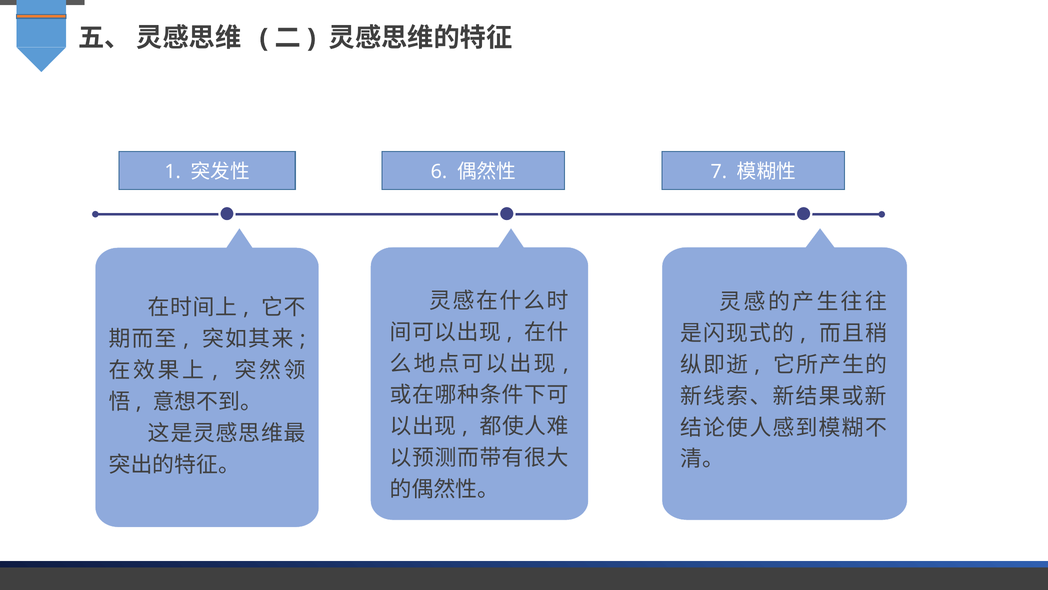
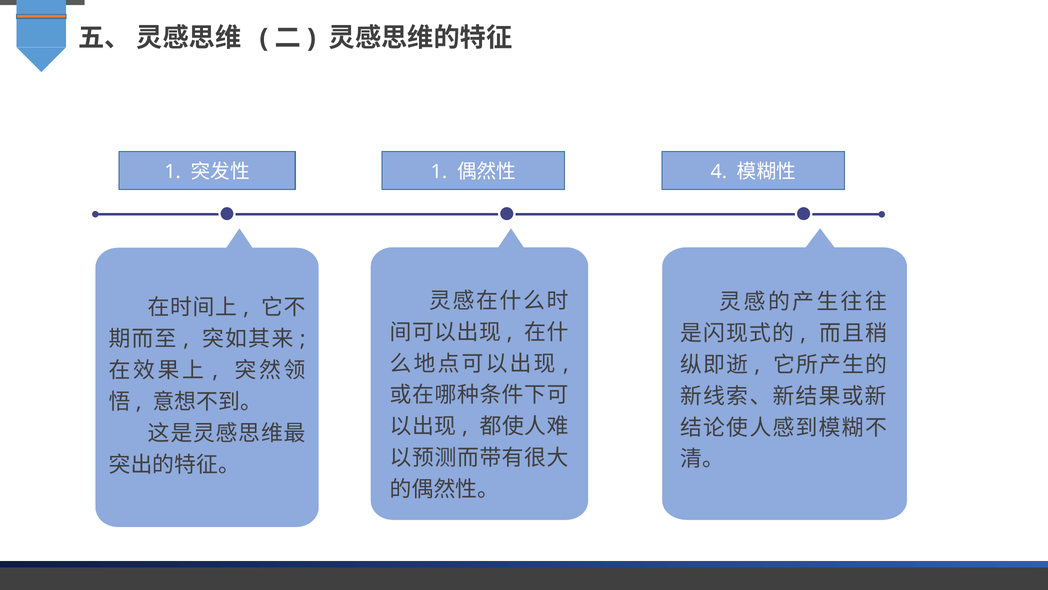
6: 6 -> 1 (439, 172)
7: 7 -> 4 (719, 172)
